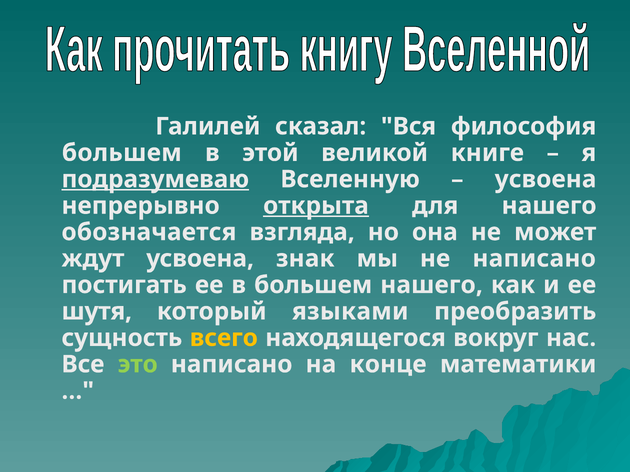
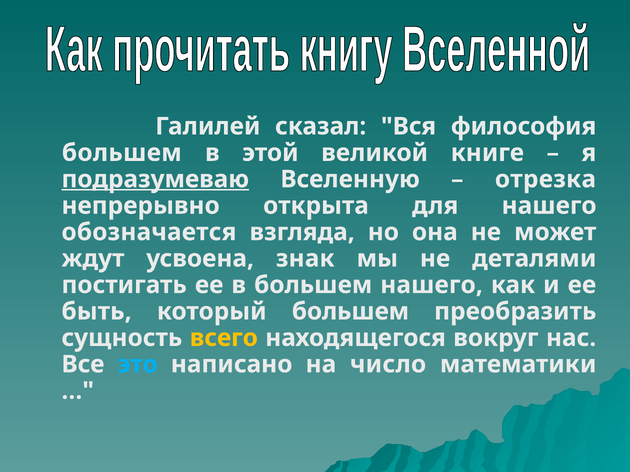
усвоена: усвоена -> отрезка (545, 179)
открыта underline: present -> none (316, 206)
не написано: написано -> деталями (534, 259)
шутя: шутя -> быть (97, 312)
который языками: языками -> большем (350, 312)
это colour: light green -> light blue (138, 365)
конце: конце -> число (388, 365)
